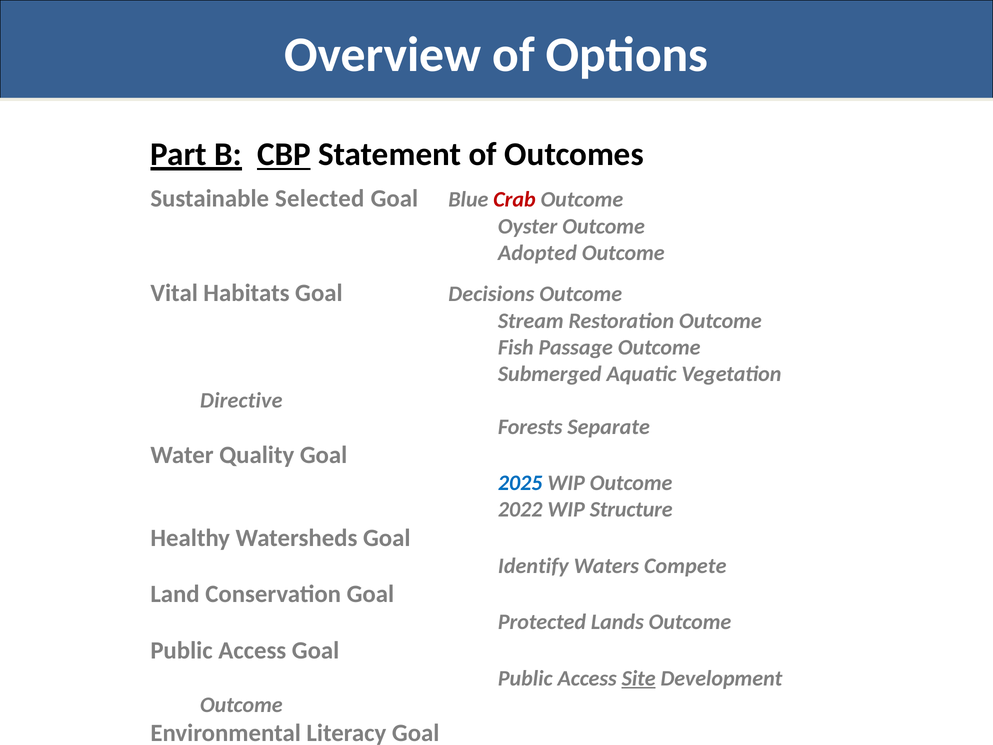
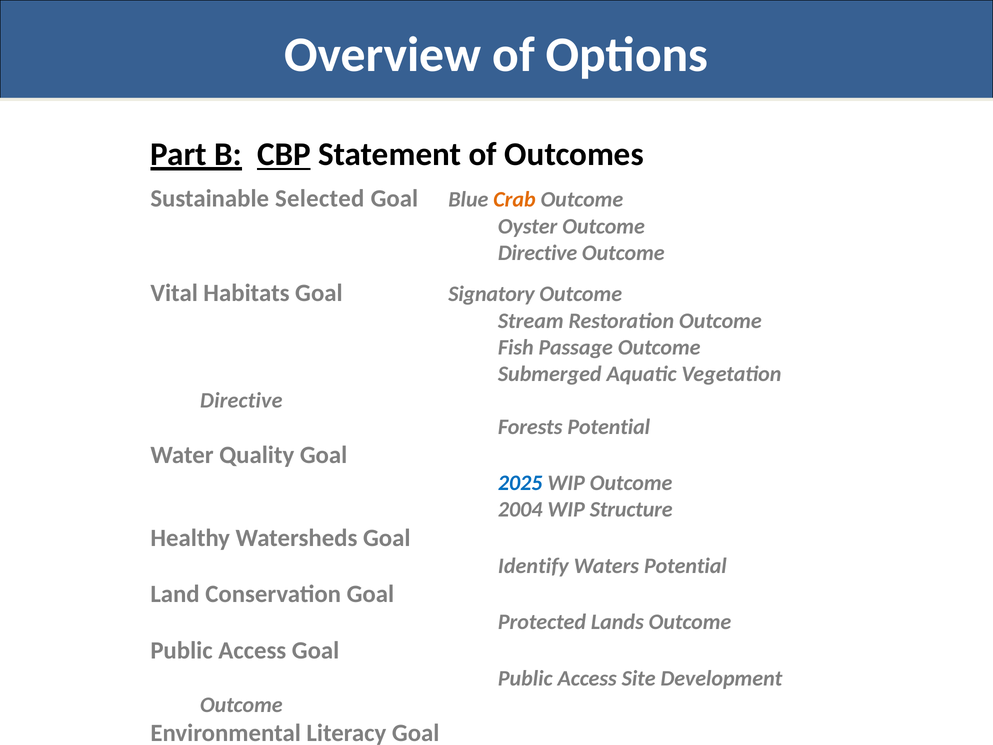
Crab colour: red -> orange (514, 199)
Adopted: Adopted -> Directive (538, 253)
Decisions: Decisions -> Signatory (492, 294)
Forests Separate: Separate -> Potential (609, 427)
2022: 2022 -> 2004 (520, 509)
Waters Compete: Compete -> Potential (685, 566)
Site underline: present -> none (639, 678)
